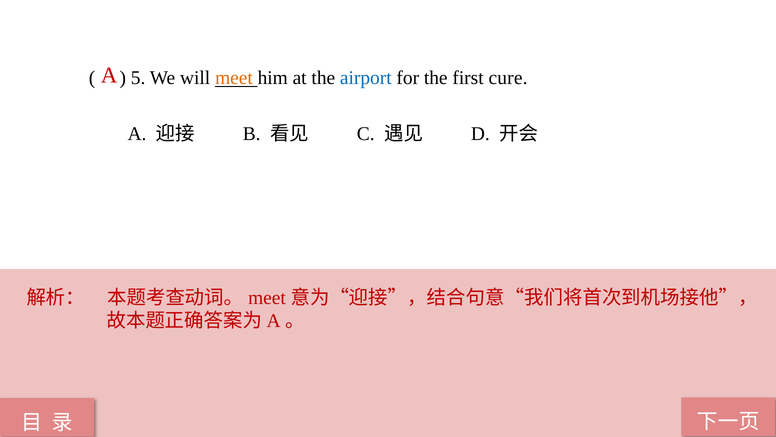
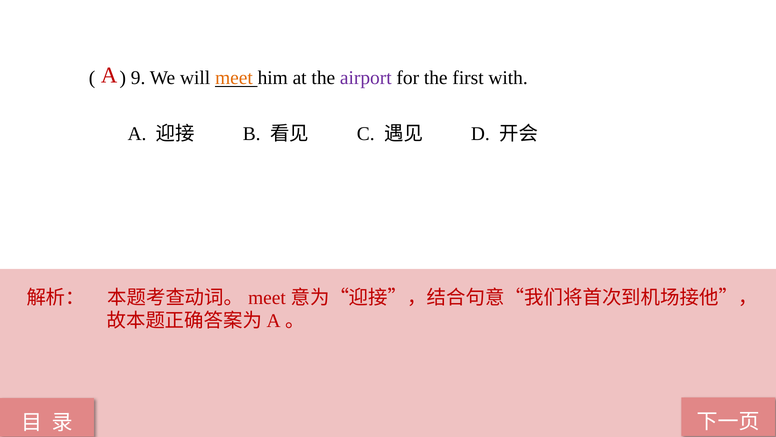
5: 5 -> 9 (138, 78)
airport colour: blue -> purple (366, 78)
cure: cure -> with (508, 78)
